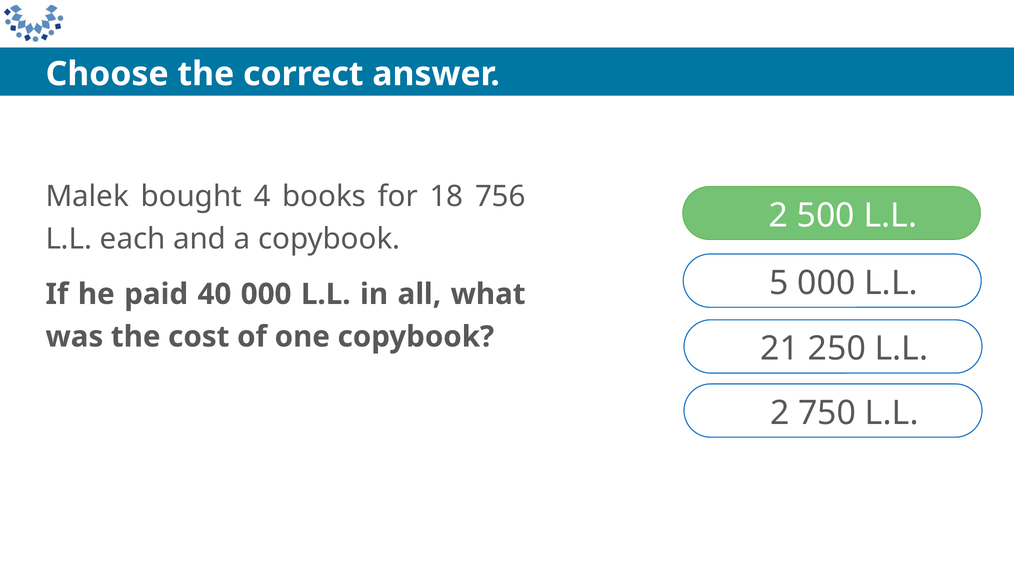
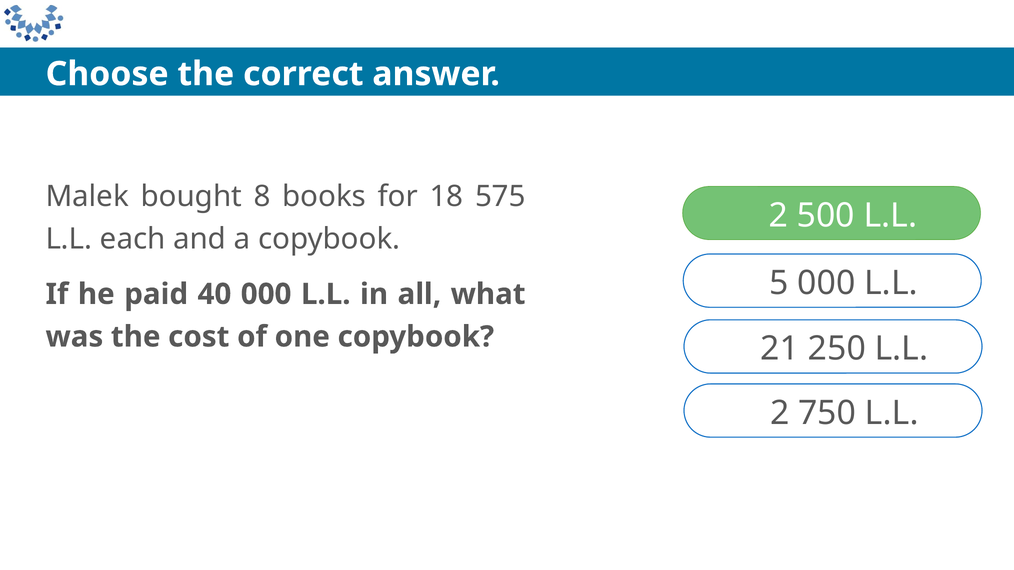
4: 4 -> 8 (262, 196)
756: 756 -> 575 (500, 196)
